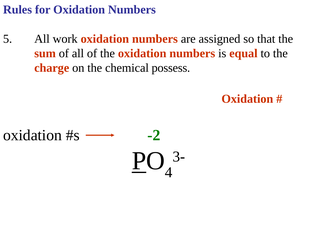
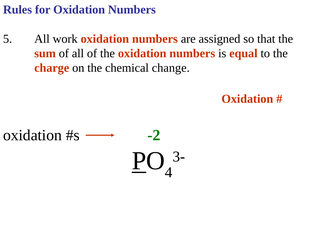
possess: possess -> change (171, 68)
